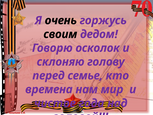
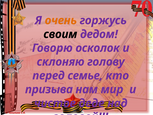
очень colour: black -> orange (61, 20)
времена: времена -> призыва (49, 89)
года: года -> деде (91, 103)
